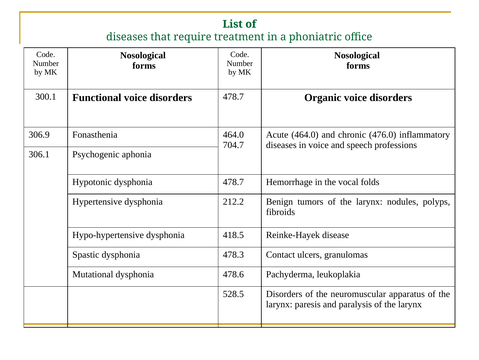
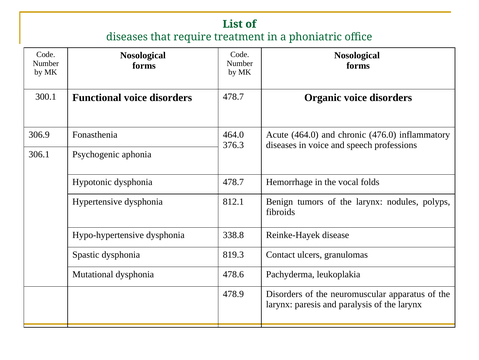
704.7: 704.7 -> 376.3 (233, 145)
212.2: 212.2 -> 812.1 (233, 201)
418.5: 418.5 -> 338.8 (233, 235)
478.3: 478.3 -> 819.3 (233, 254)
528.5: 528.5 -> 478.9 (233, 294)
